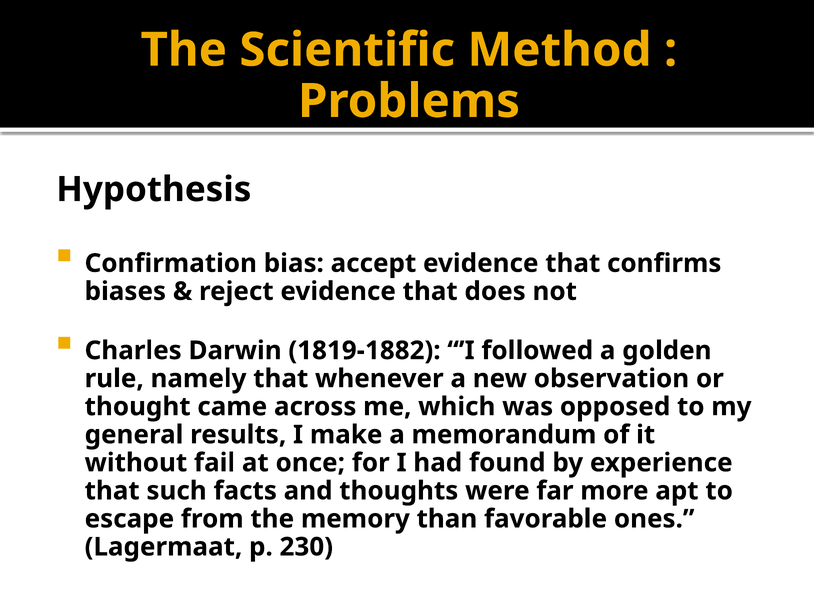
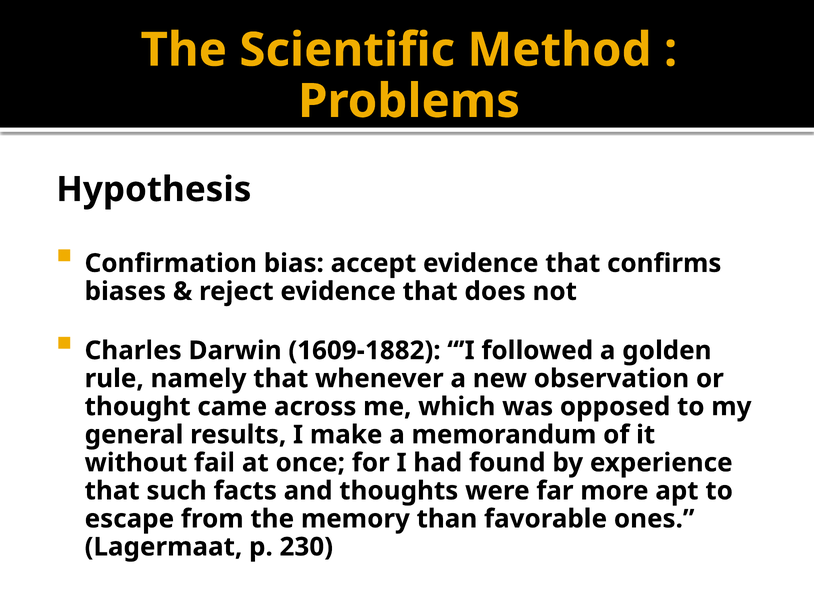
1819-1882: 1819-1882 -> 1609-1882 (364, 351)
